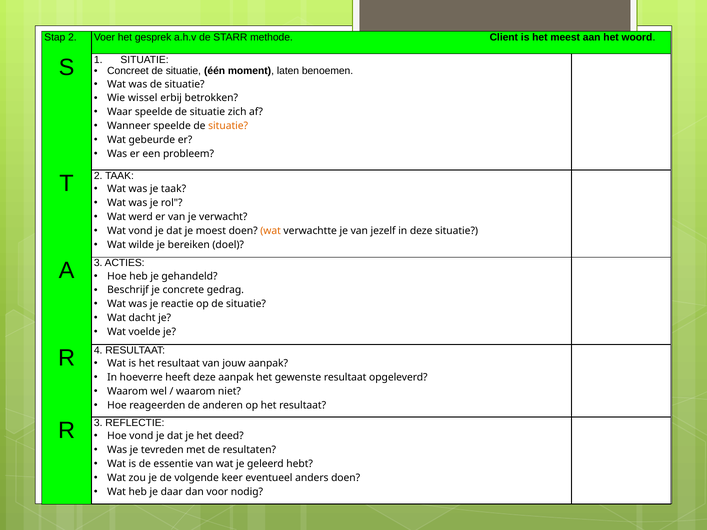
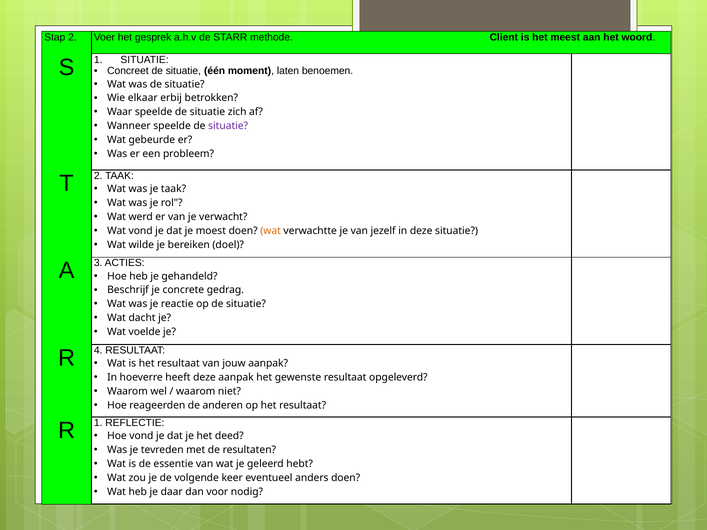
wissel: wissel -> elkaar (143, 98)
situatie colour: orange -> purple (228, 126)
R 3: 3 -> 1 (98, 423)
